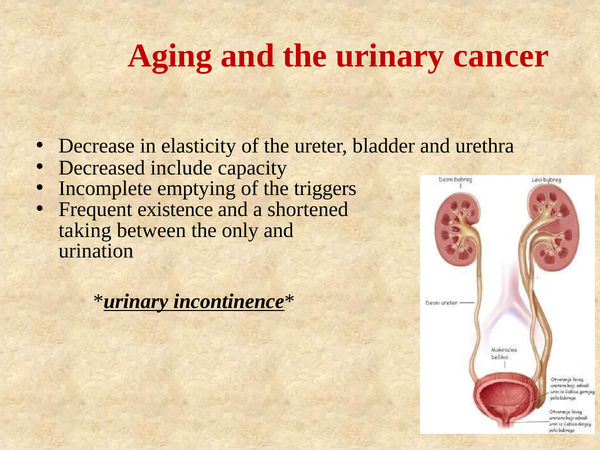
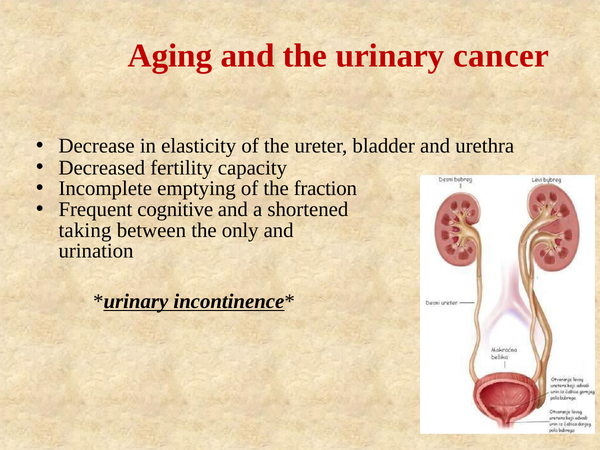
include: include -> fertility (181, 168)
triggers: triggers -> fraction (325, 189)
existence: existence -> cognitive (175, 209)
